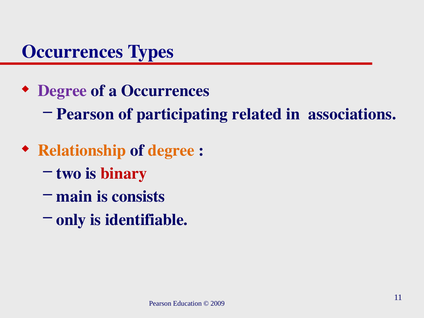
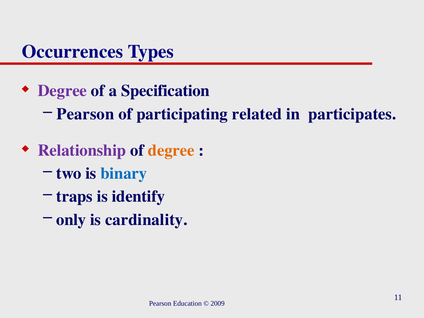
a Occurrences: Occurrences -> Specification (165, 91)
associations: associations -> participates (352, 114)
Relationship colour: orange -> purple (82, 150)
binary colour: red -> blue (124, 173)
main: main -> traps (75, 196)
consists: consists -> identify (138, 196)
identifiable: identifiable -> cardinality (146, 220)
